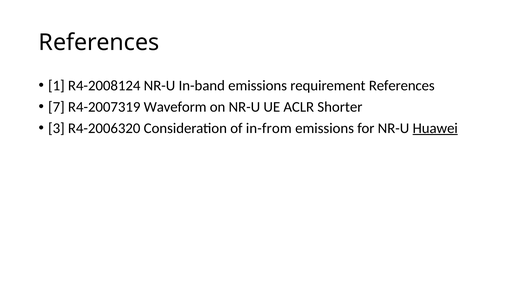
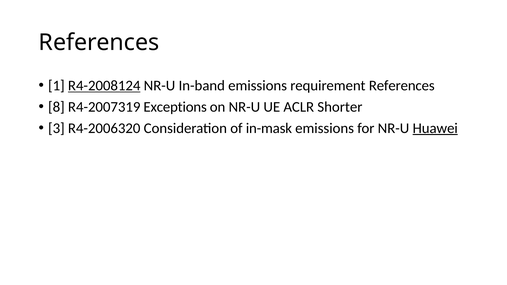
R4-2008124 underline: none -> present (104, 86)
7: 7 -> 8 (56, 107)
Waveform: Waveform -> Exceptions (175, 107)
in-from: in-from -> in-mask (269, 128)
